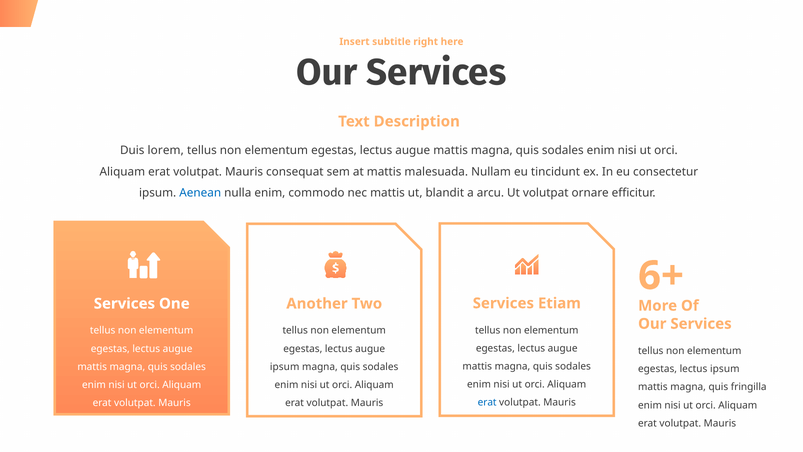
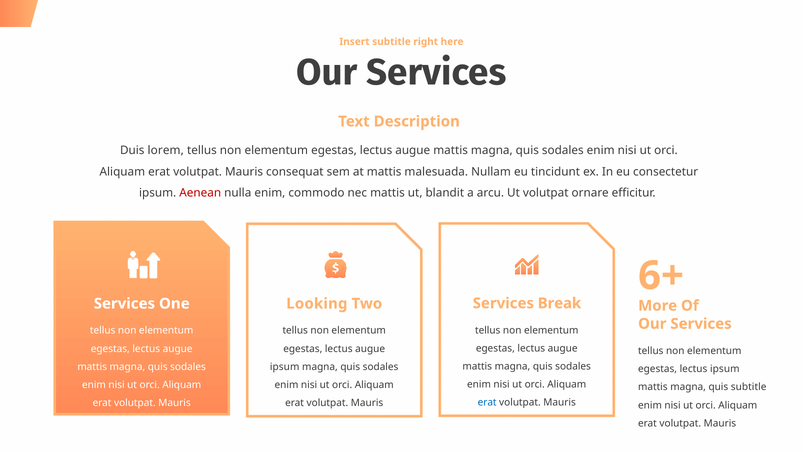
Aenean colour: blue -> red (200, 193)
Etiam: Etiam -> Break (559, 303)
Another: Another -> Looking (317, 303)
quis fringilla: fringilla -> subtitle (749, 387)
